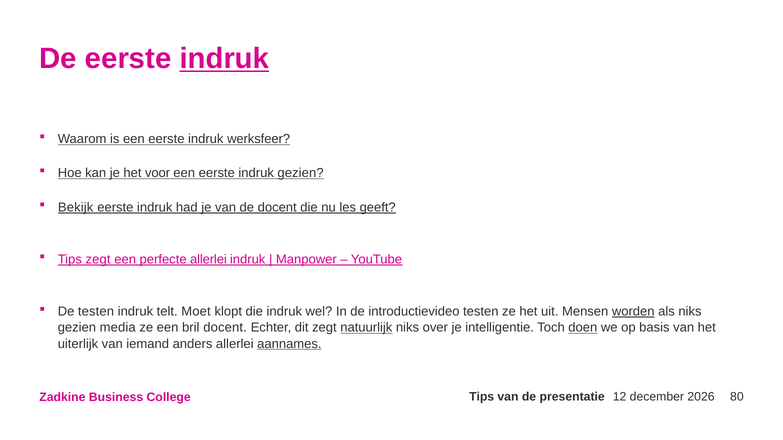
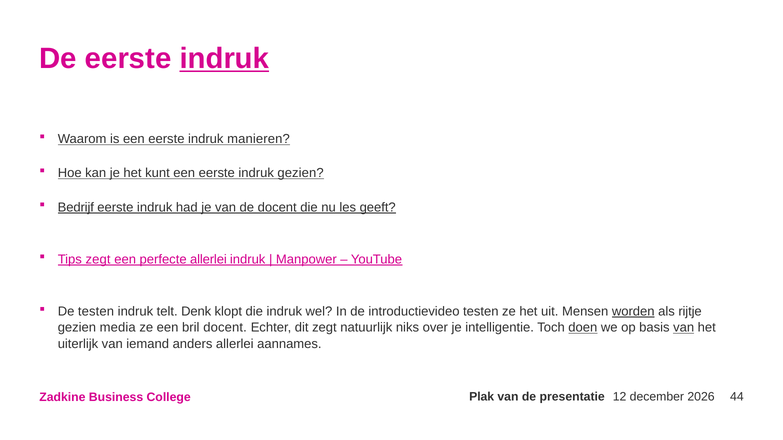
werksfeer: werksfeer -> manieren (258, 139)
voor: voor -> kunt (157, 173)
Bekijk: Bekijk -> Bedrijf (76, 207)
Moet: Moet -> Denk (196, 312)
als niks: niks -> rijtje (690, 312)
natuurlijk underline: present -> none (366, 328)
van underline: none -> present (684, 328)
aannames underline: present -> none (289, 344)
Tips: Tips -> Plak (482, 397)
80: 80 -> 44 (737, 397)
